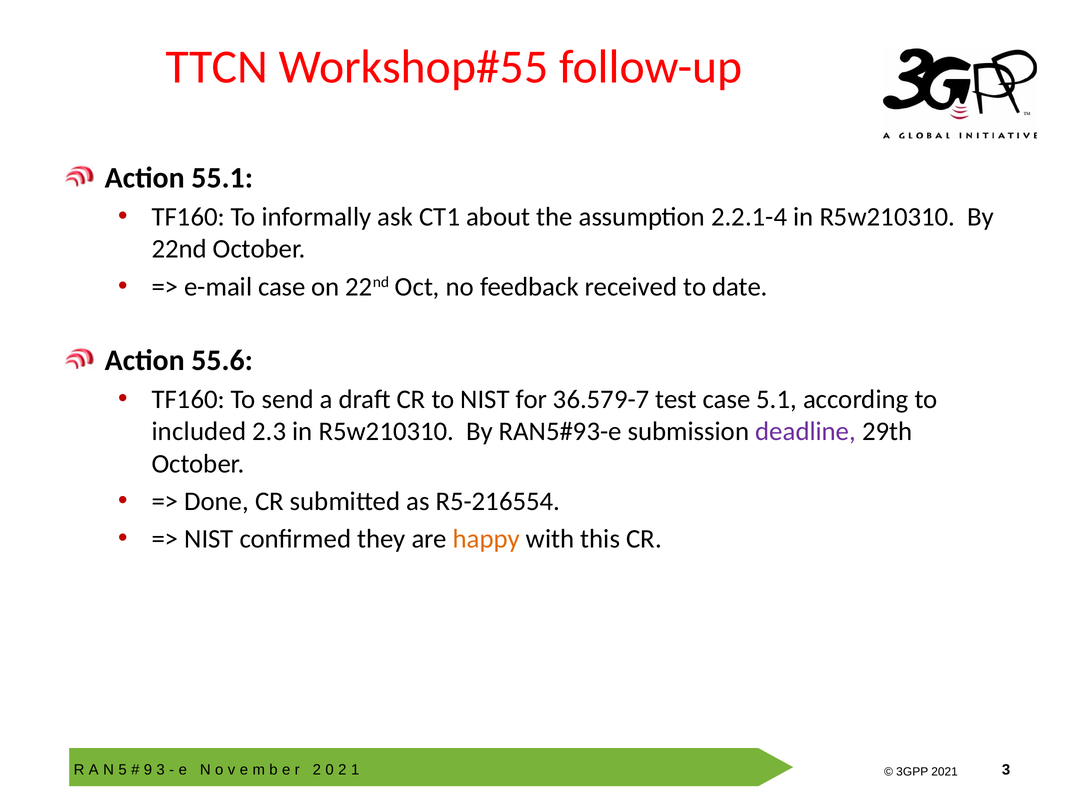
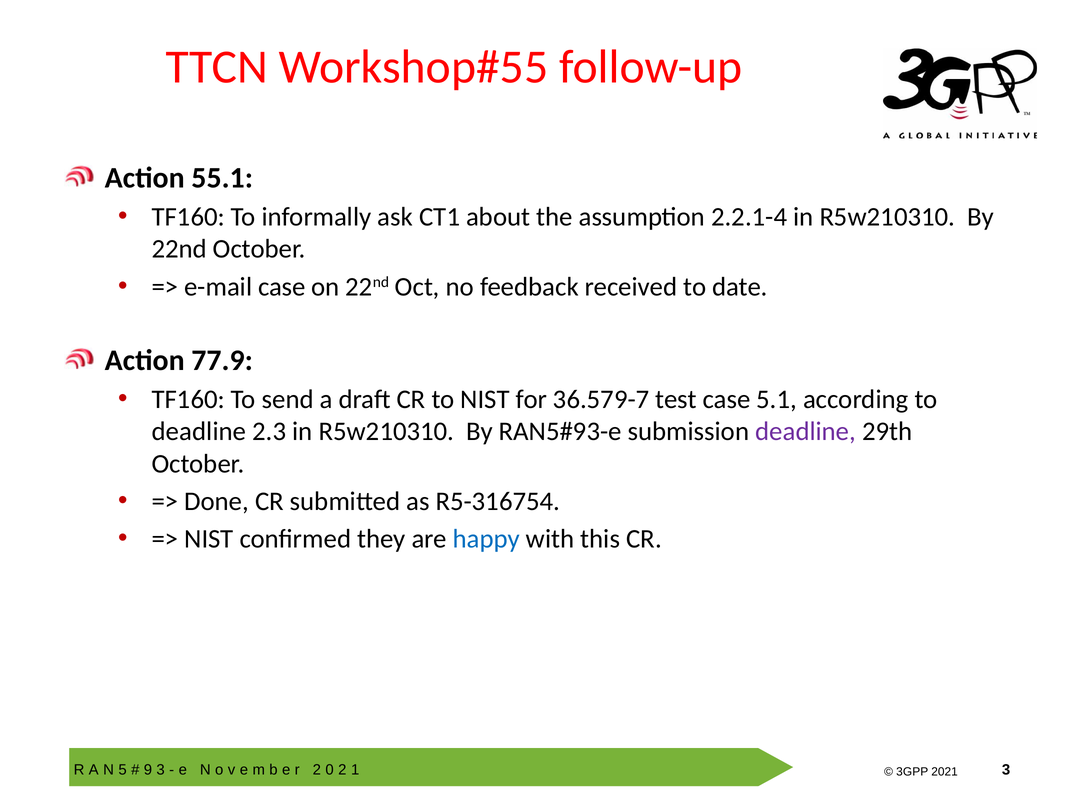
55.6: 55.6 -> 77.9 (222, 360)
included: included -> deadline (199, 431)
R5-216554: R5-216554 -> R5-316754 (498, 501)
happy colour: orange -> blue (486, 539)
